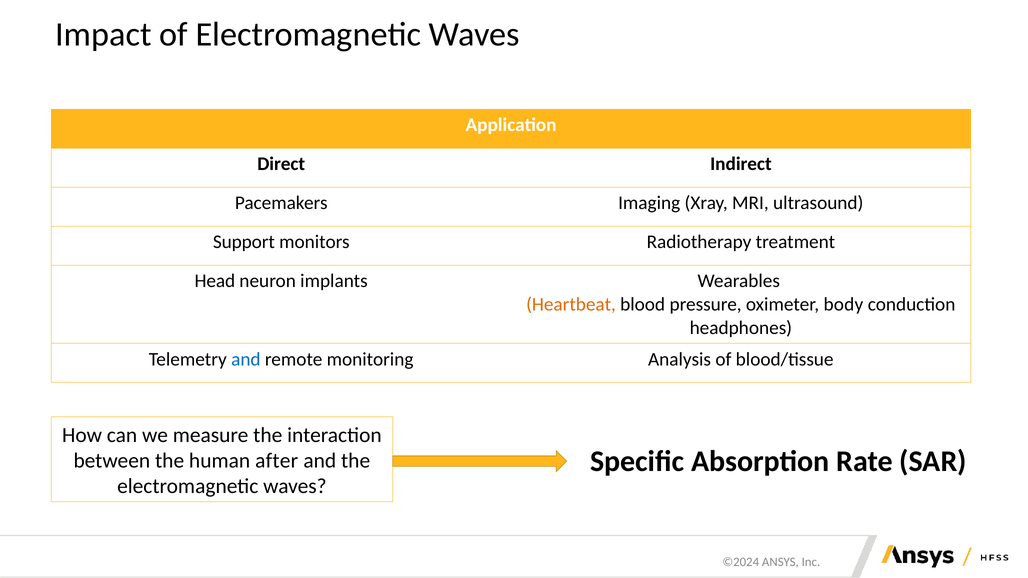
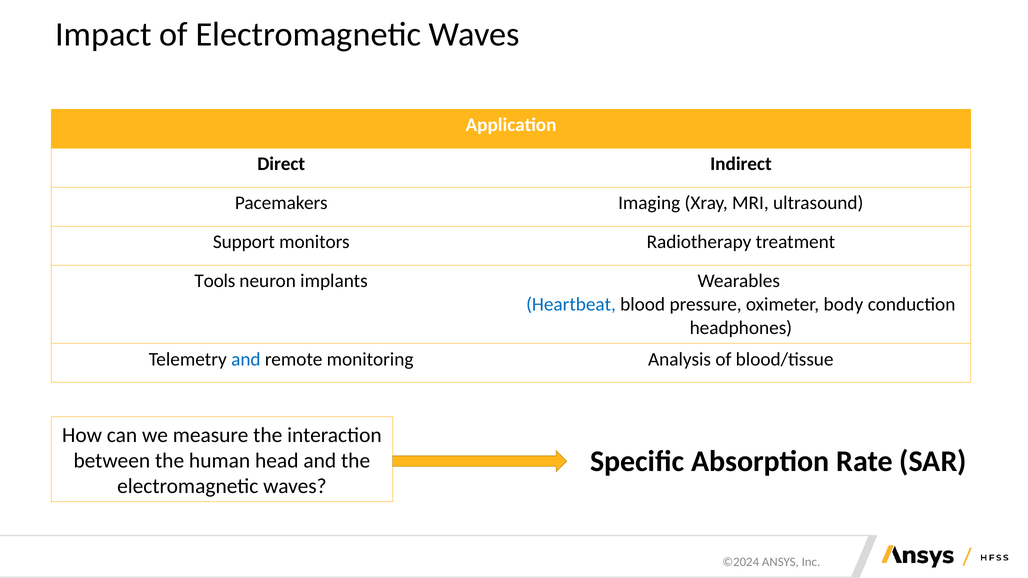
Head: Head -> Tools (215, 281)
Heartbeat colour: orange -> blue (571, 305)
after: after -> head (277, 461)
